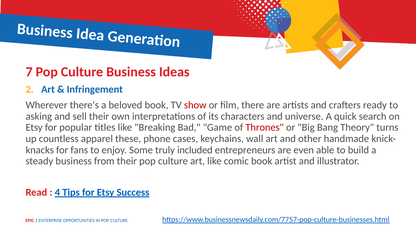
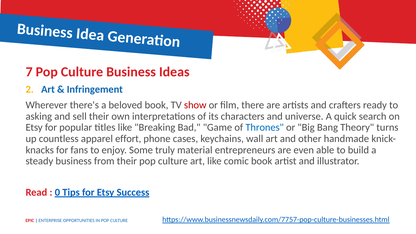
Thrones colour: red -> blue (265, 127)
these: these -> effort (128, 139)
included: included -> material (195, 150)
4: 4 -> 0 (57, 192)
